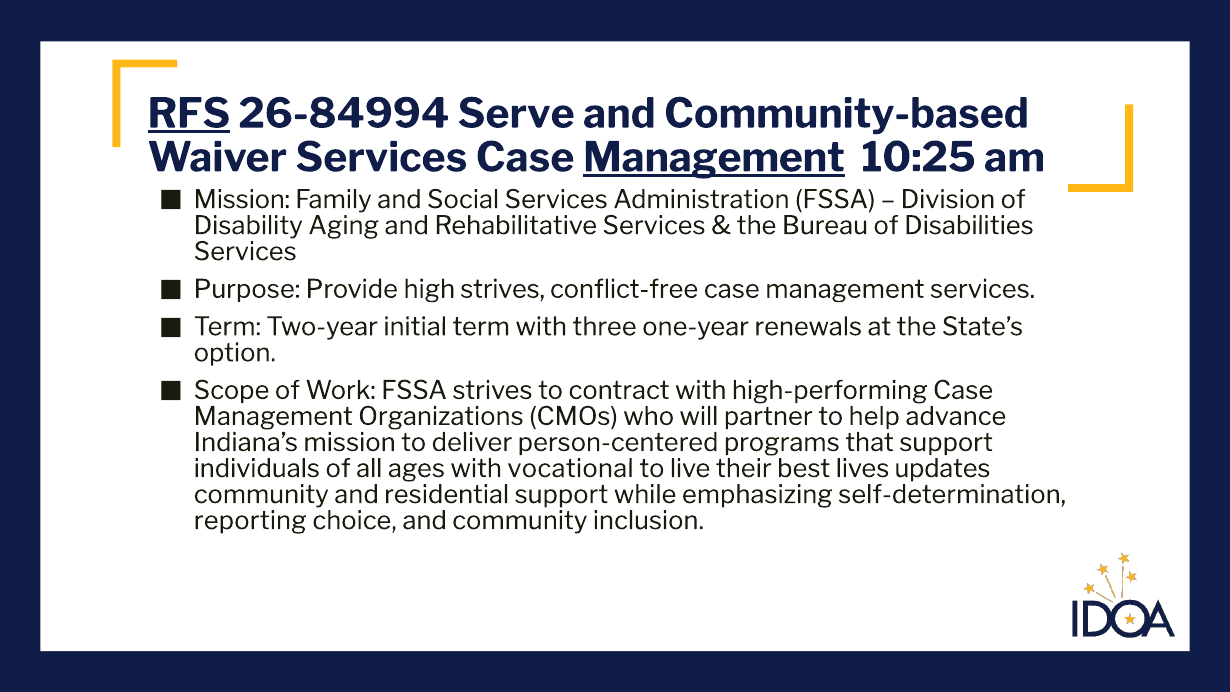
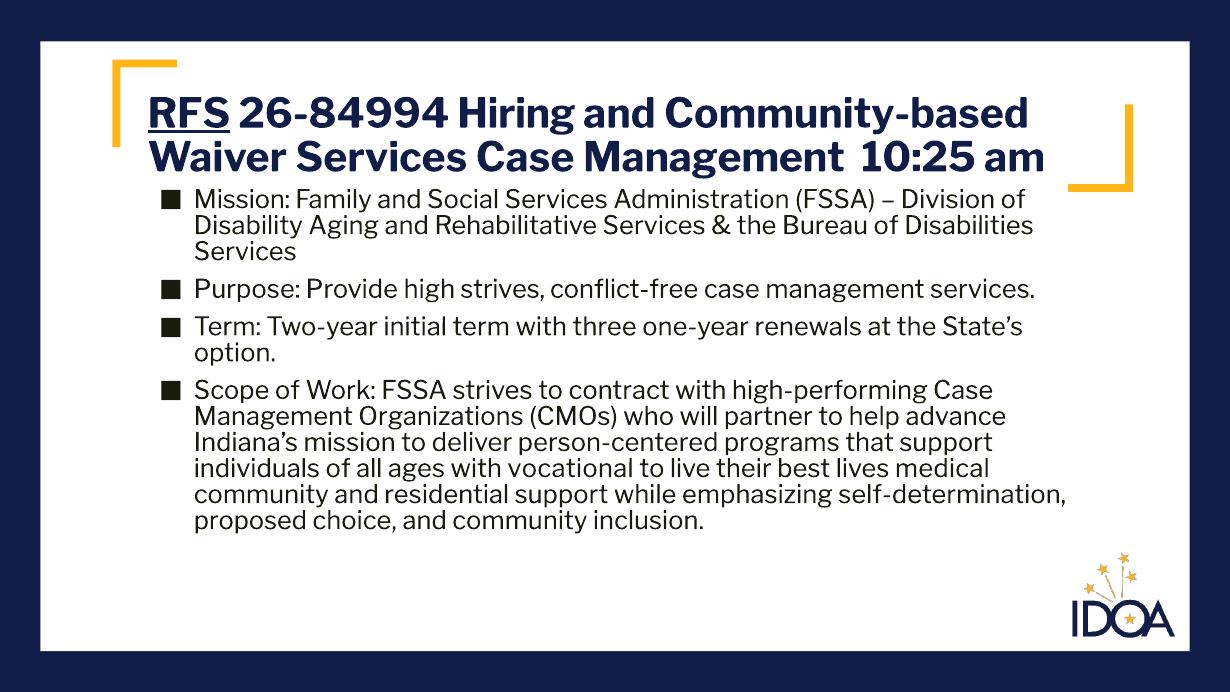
Serve: Serve -> Hiring (516, 114)
Management underline: present -> none (714, 158)
updates: updates -> medical (942, 469)
reporting: reporting -> proposed (250, 521)
